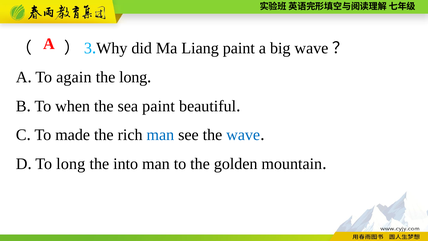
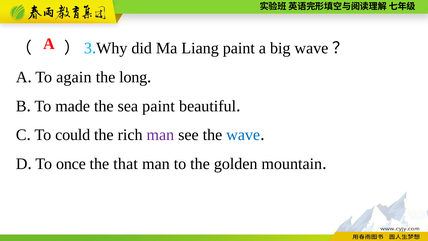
when: when -> made (73, 106)
made: made -> could (73, 135)
man colour: blue -> purple (160, 135)
To long: long -> once (71, 164)
into: into -> that (126, 164)
